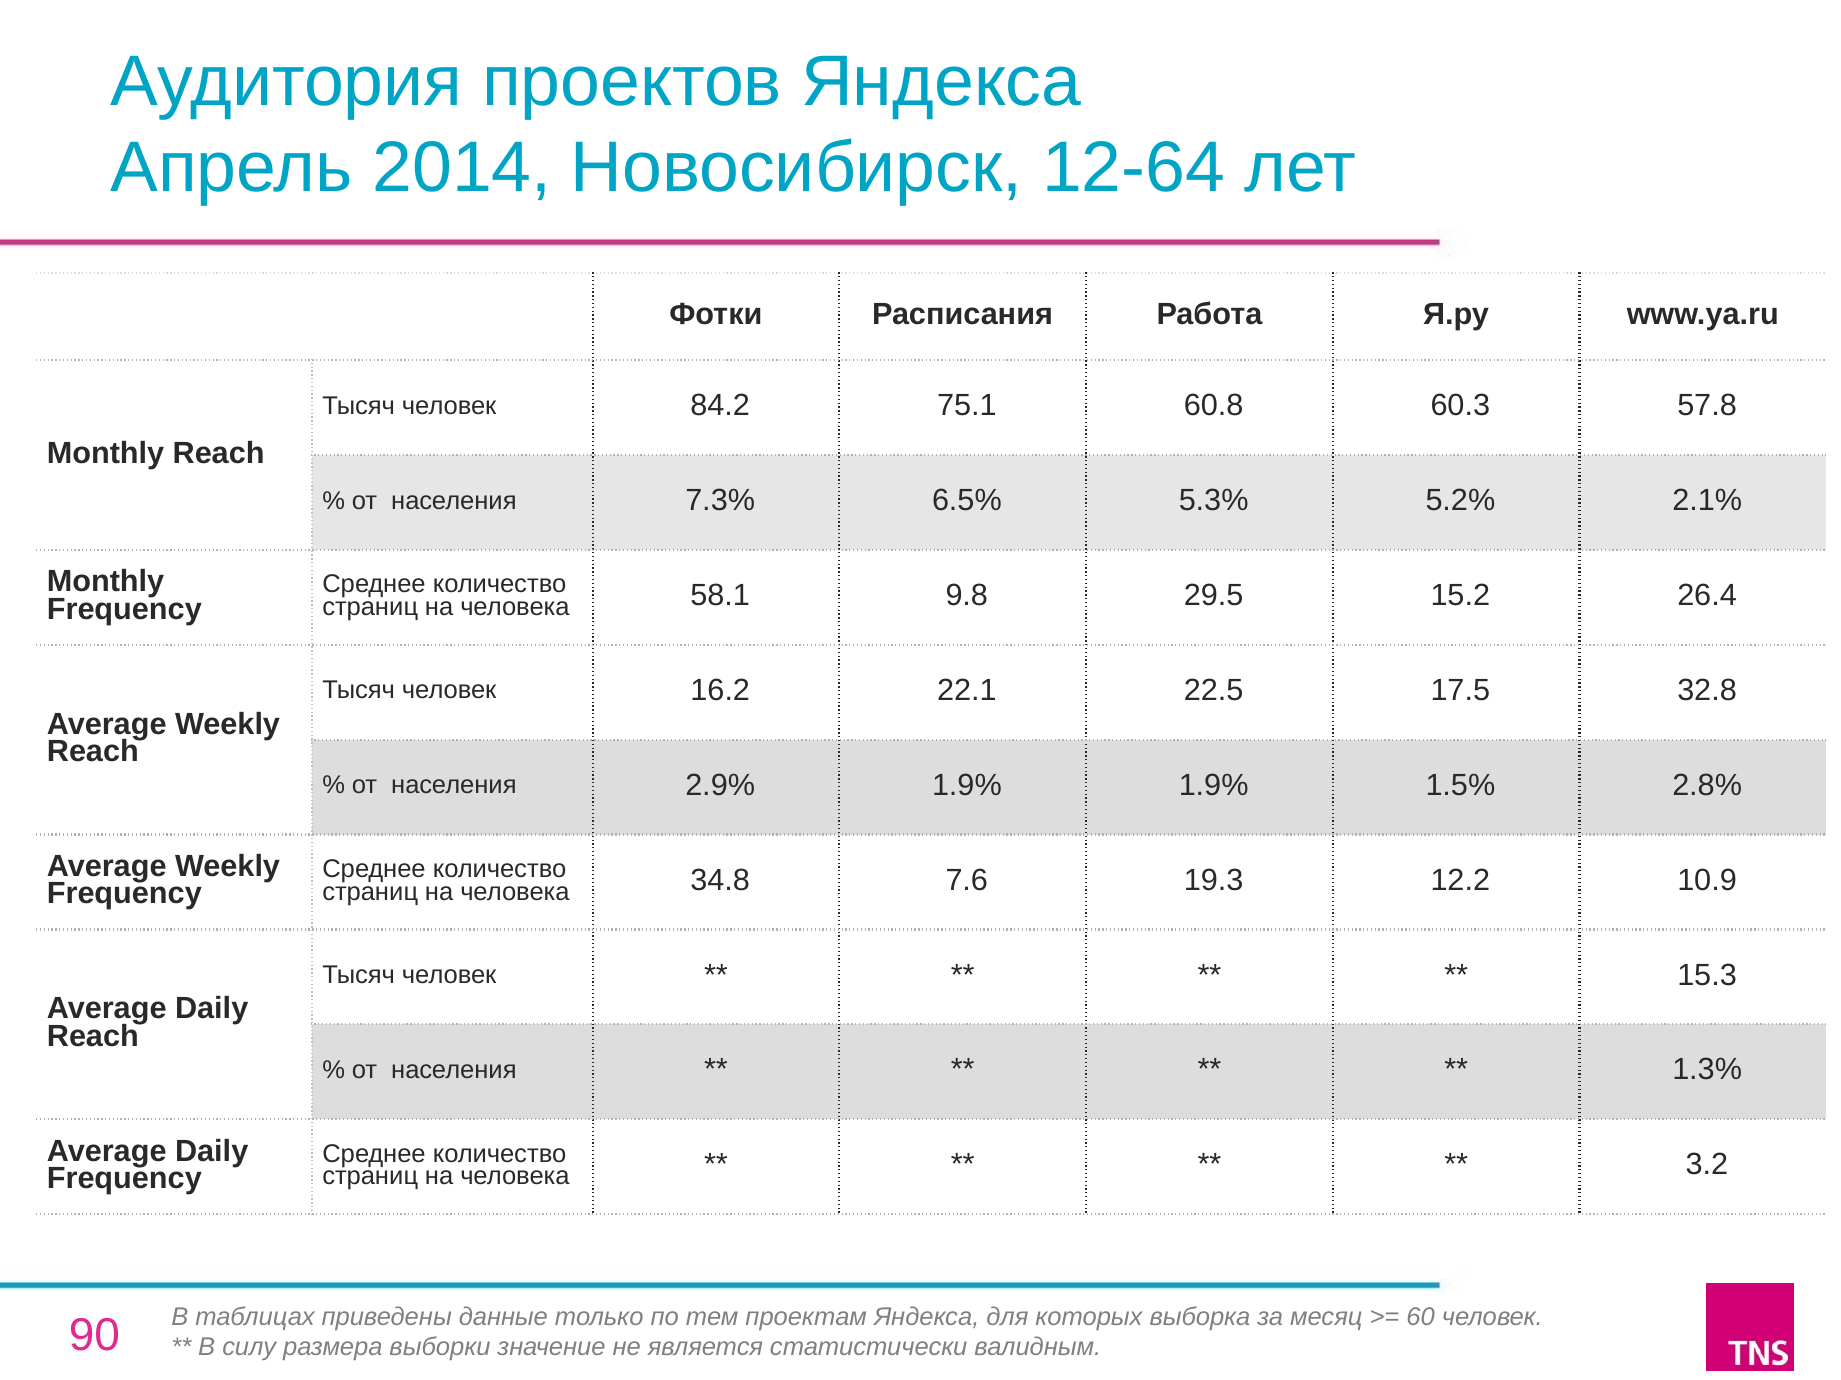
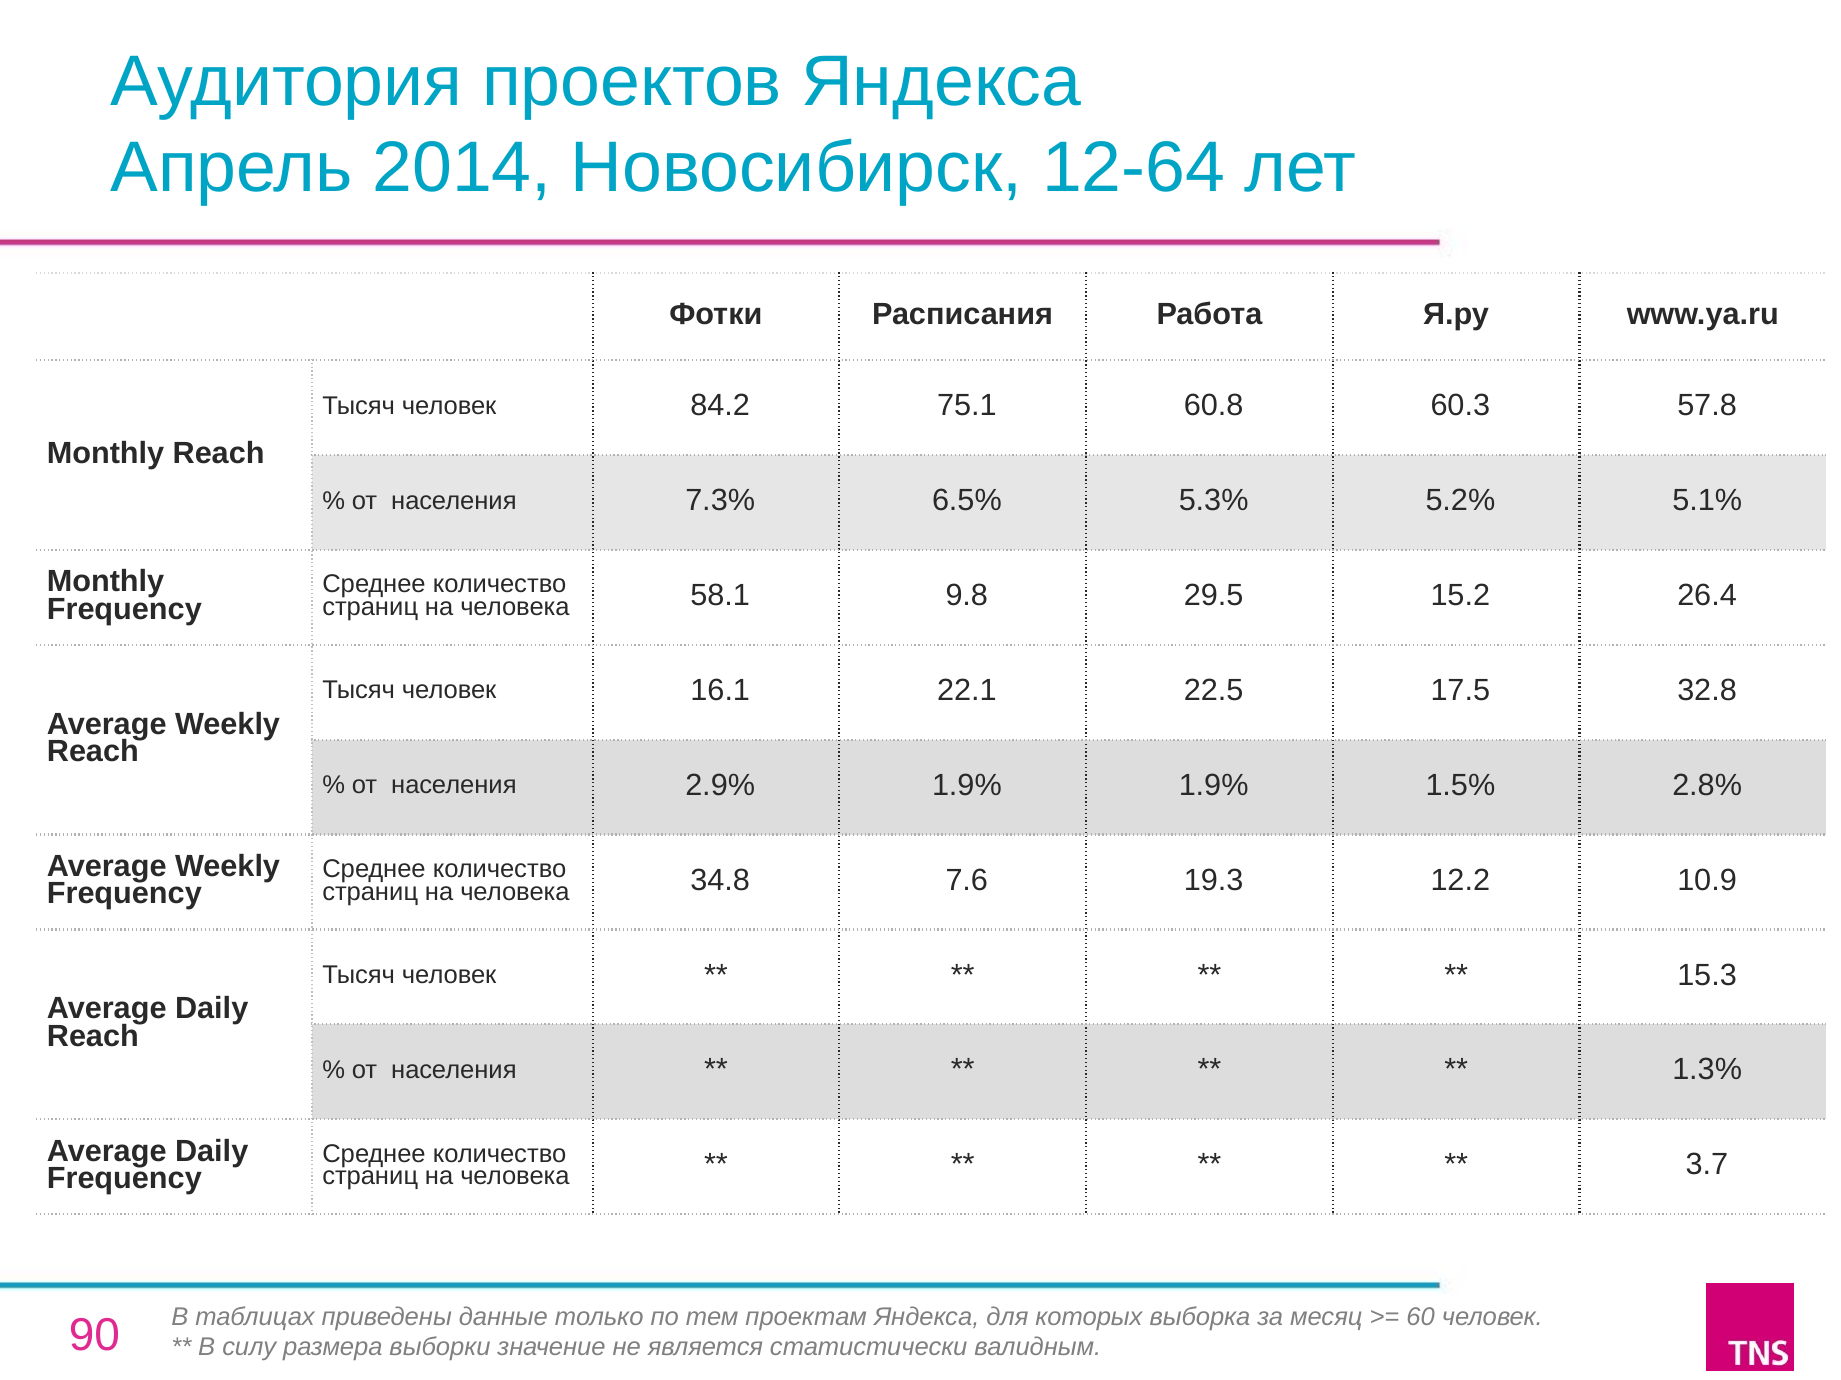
2.1%: 2.1% -> 5.1% (1707, 501)
16.2: 16.2 -> 16.1 (720, 691)
3.2: 3.2 -> 3.7 (1707, 1165)
